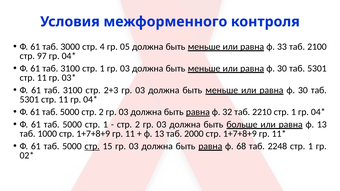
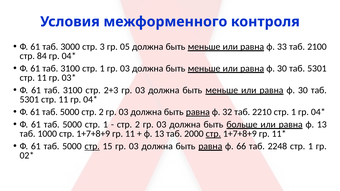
4: 4 -> 3 (102, 47)
97: 97 -> 84 (42, 56)
стр underline: none -> present (213, 134)
68: 68 -> 66 (241, 146)
